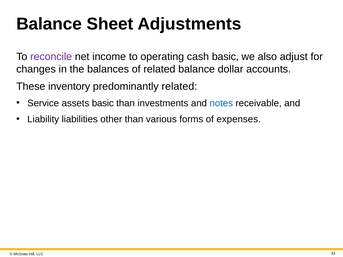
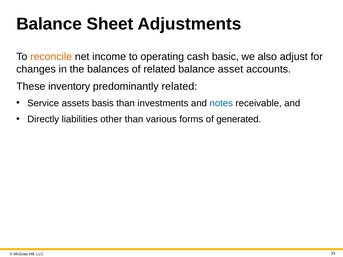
reconcile colour: purple -> orange (51, 57)
dollar: dollar -> asset (231, 69)
assets basic: basic -> basis (103, 103)
Liability: Liability -> Directly (43, 119)
expenses: expenses -> generated (239, 119)
